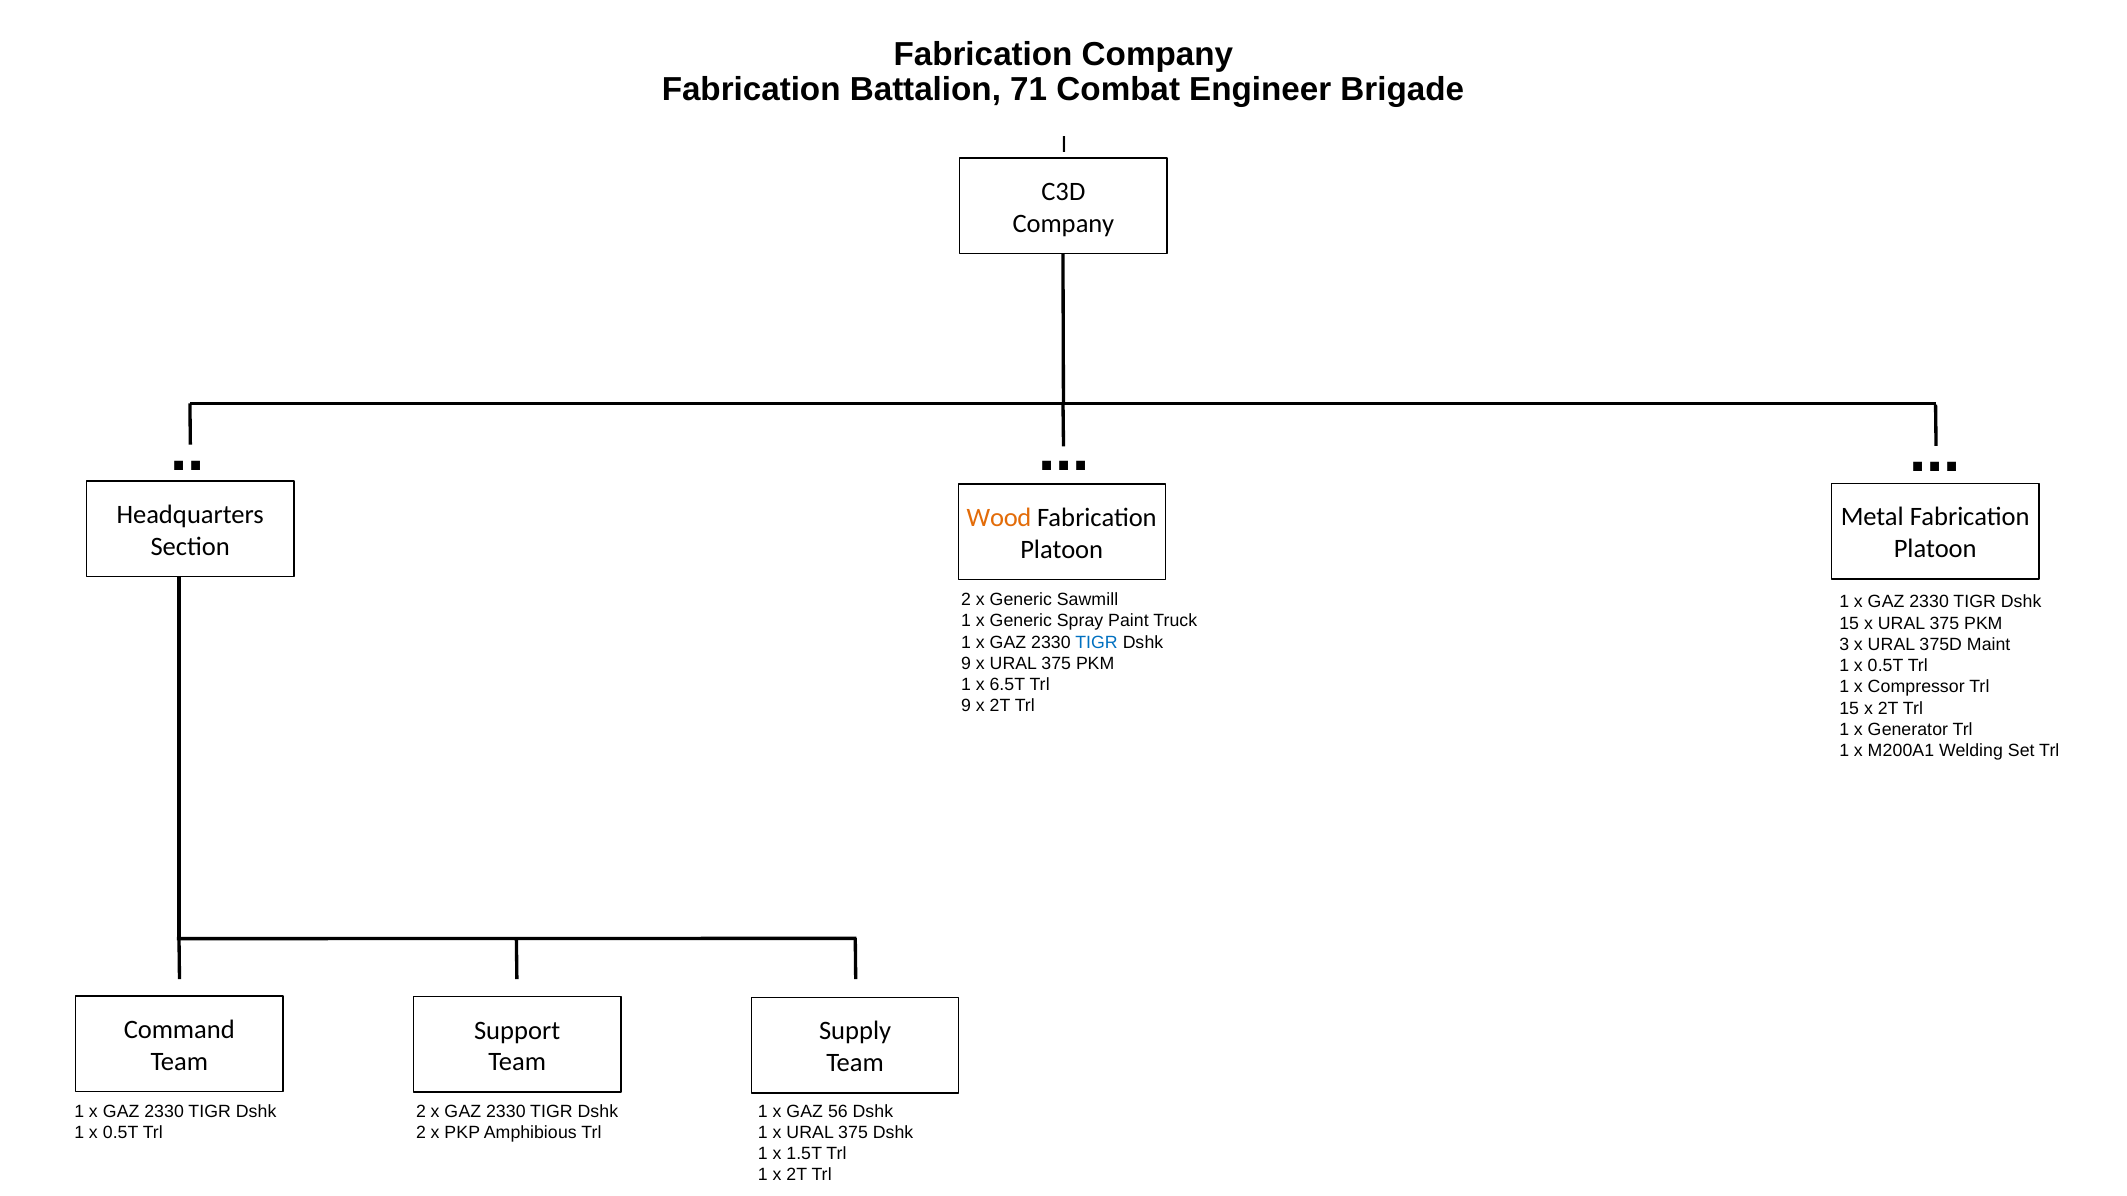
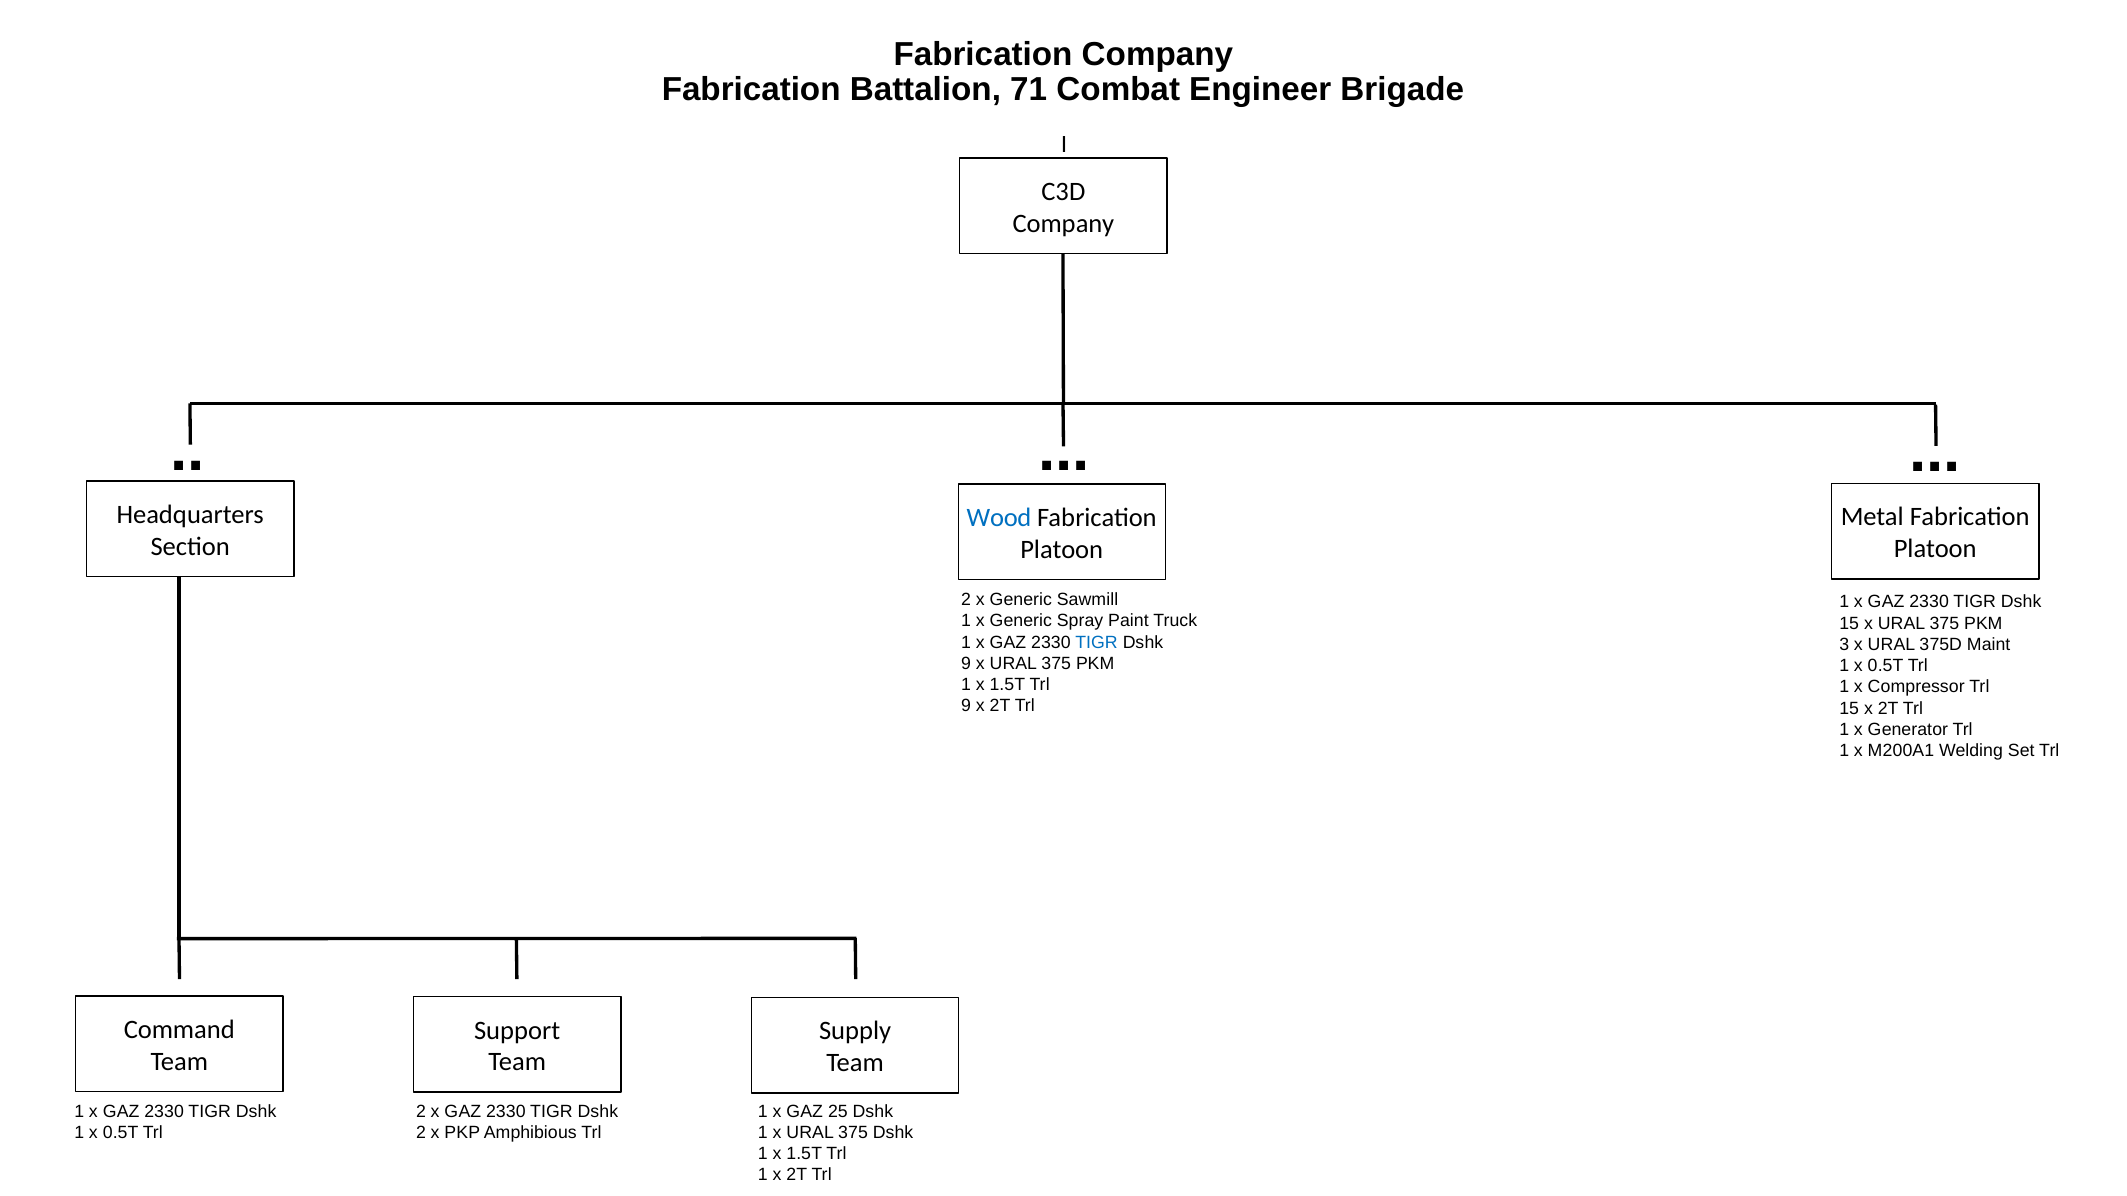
Wood colour: orange -> blue (999, 518)
6.5T: 6.5T -> 1.5T (1007, 685)
56: 56 -> 25 (838, 1112)
